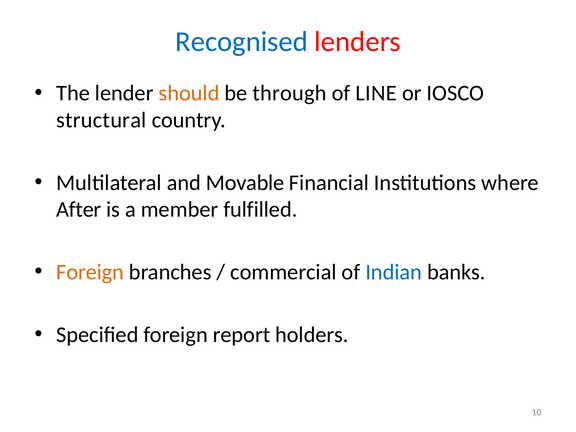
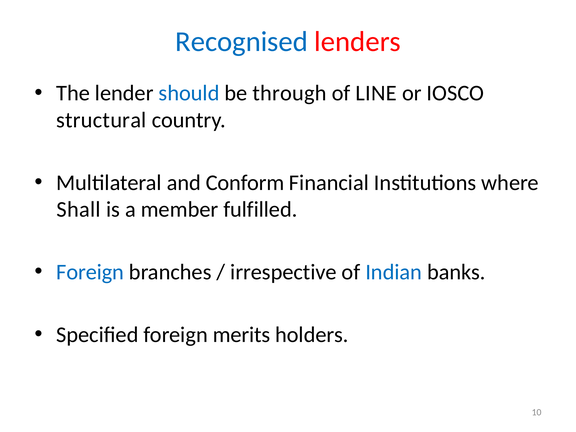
should colour: orange -> blue (189, 93)
Movable: Movable -> Conform (245, 183)
After: After -> Shall (79, 210)
Foreign colour: orange -> blue (90, 272)
commercial: commercial -> irrespective (283, 272)
report: report -> merits (242, 335)
